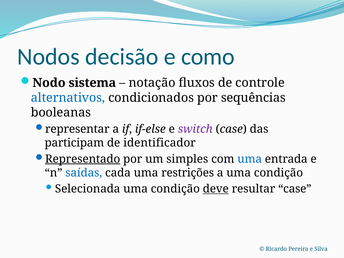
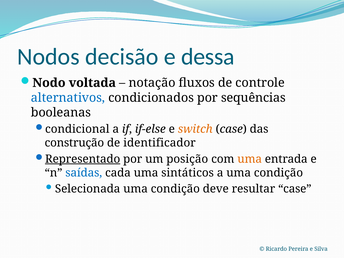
como: como -> dessa (208, 57)
sistema: sistema -> voltada (92, 83)
representar: representar -> condicional (77, 129)
switch colour: purple -> orange (195, 129)
participam: participam -> construção (74, 143)
simples: simples -> posição (187, 159)
uma colour: blue -> orange (250, 159)
restrições: restrições -> sintáticos (188, 173)
deve underline: present -> none (216, 189)
